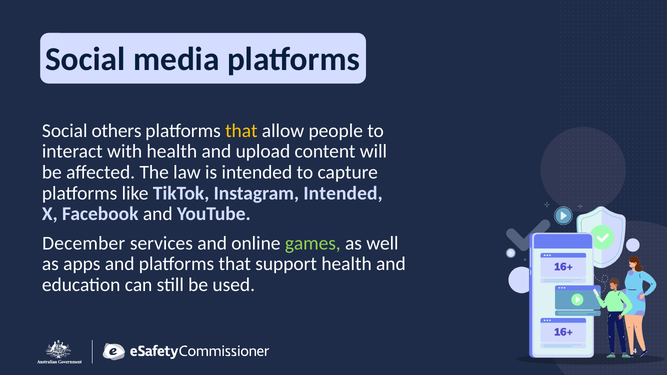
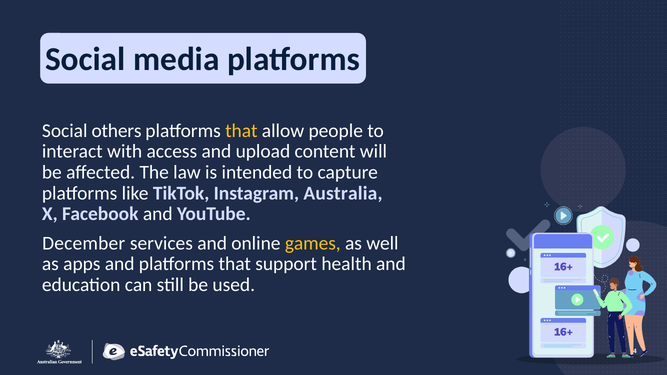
with health: health -> access (172, 152)
Instagram Intended: Intended -> Australia (343, 193)
games colour: light green -> yellow (313, 243)
